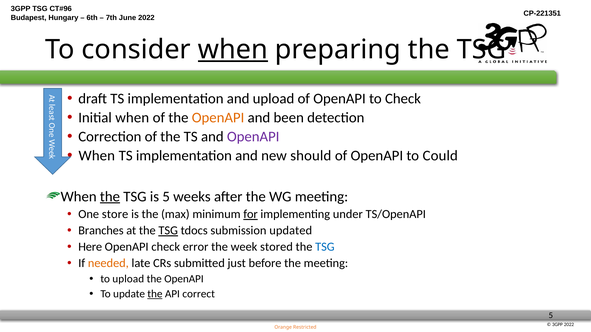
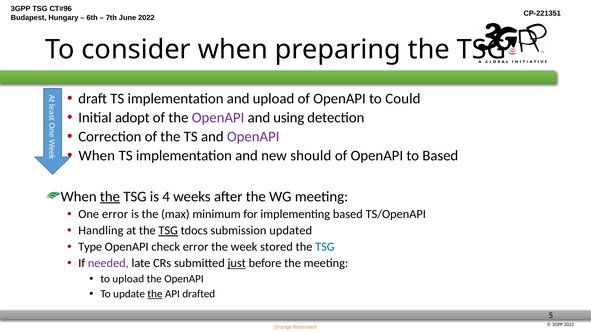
when underline: present -> none (233, 50)
to Check: Check -> Could (403, 99)
Initial when: when -> adopt (132, 118)
OpenAPI colour: orange -> purple (218, 118)
been: been -> using (289, 118)
to Could: Could -> Based (440, 156)
is 5: 5 -> 4 (166, 197)
One store: store -> error (115, 215)
for underline: present -> none (251, 215)
implementing under: under -> based (348, 215)
Branches: Branches -> Handling (101, 231)
Here: Here -> Type (90, 247)
needed colour: orange -> purple (108, 264)
just underline: none -> present (237, 264)
correct: correct -> drafted (199, 294)
